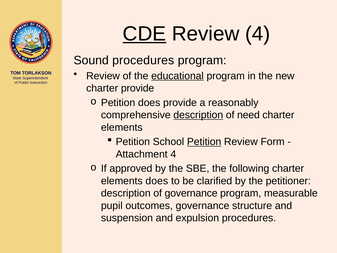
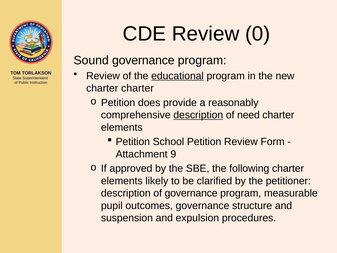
CDE underline: present -> none (144, 34)
Review 4: 4 -> 0 (258, 34)
Sound procedures: procedures -> governance (143, 60)
charter provide: provide -> charter (137, 88)
Petition underline: present -> none (204, 142)
Attachment 4: 4 -> 9 (173, 154)
elements does: does -> likely (157, 181)
